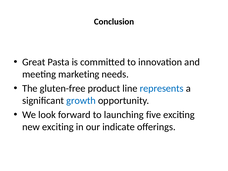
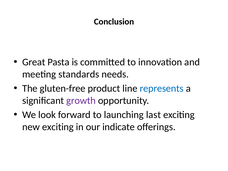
marketing: marketing -> standards (79, 74)
growth colour: blue -> purple (81, 101)
five: five -> last (153, 115)
